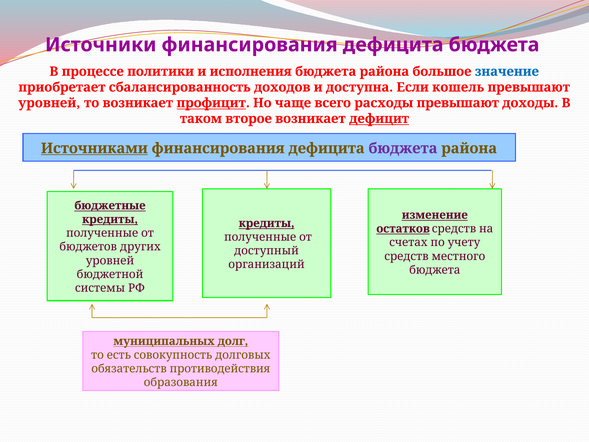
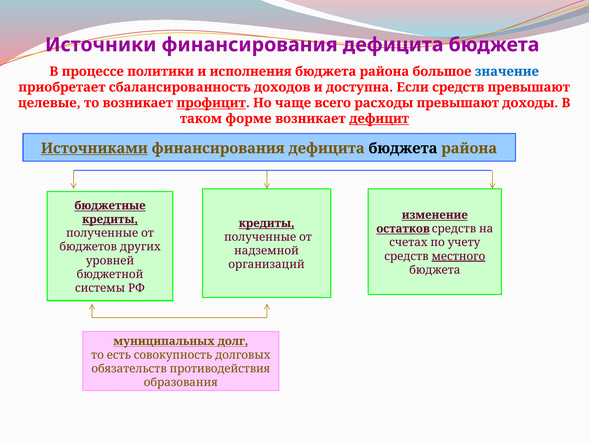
Если кошель: кошель -> средств (458, 87)
уровней: уровней -> целевые (49, 103)
второе: второе -> форме (248, 119)
бюджета colour: purple -> black (403, 148)
доступный: доступный -> надземной (267, 251)
местного underline: none -> present (458, 256)
